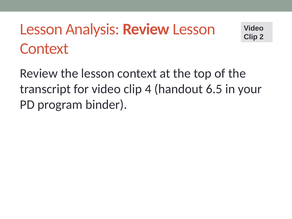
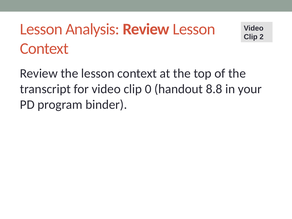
4: 4 -> 0 (148, 89)
6.5: 6.5 -> 8.8 (214, 89)
